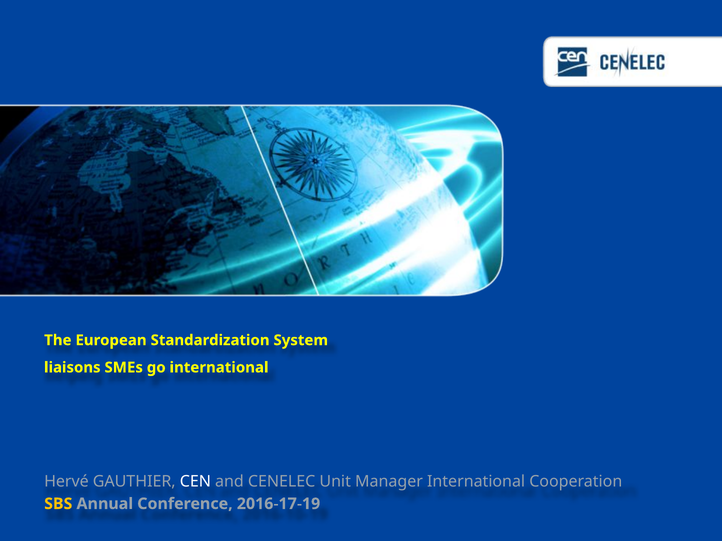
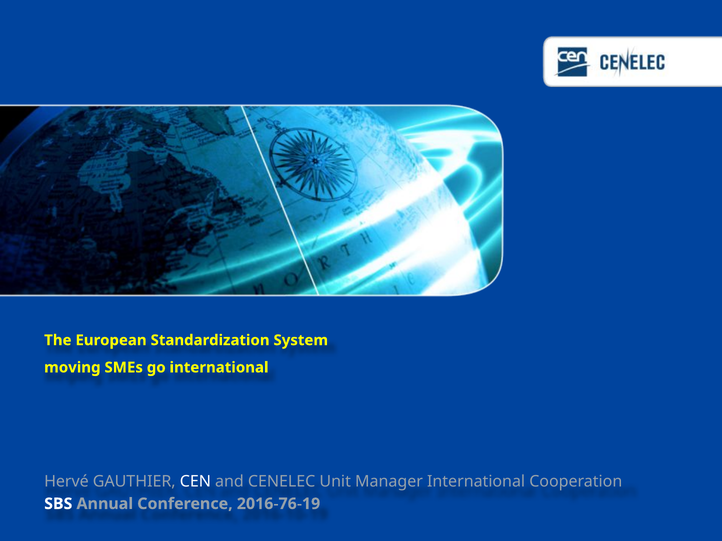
liaisons: liaisons -> moving (72, 368)
SBS colour: yellow -> white (58, 504)
2016-17-19: 2016-17-19 -> 2016-76-19 (279, 504)
